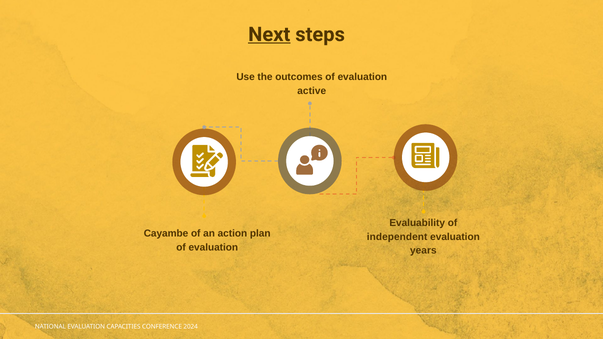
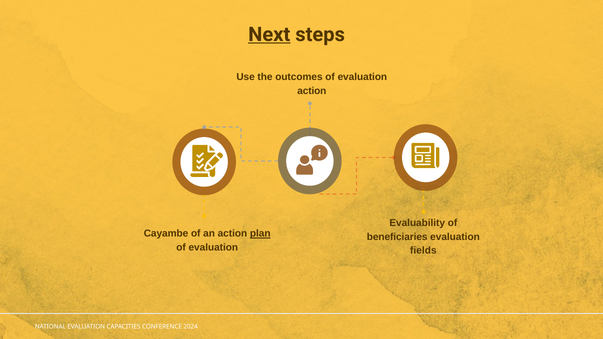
active: active -> action (312, 91)
plan underline: none -> present (260, 234)
independent: independent -> beneficiaries (397, 237)
years: years -> fields (423, 251)
